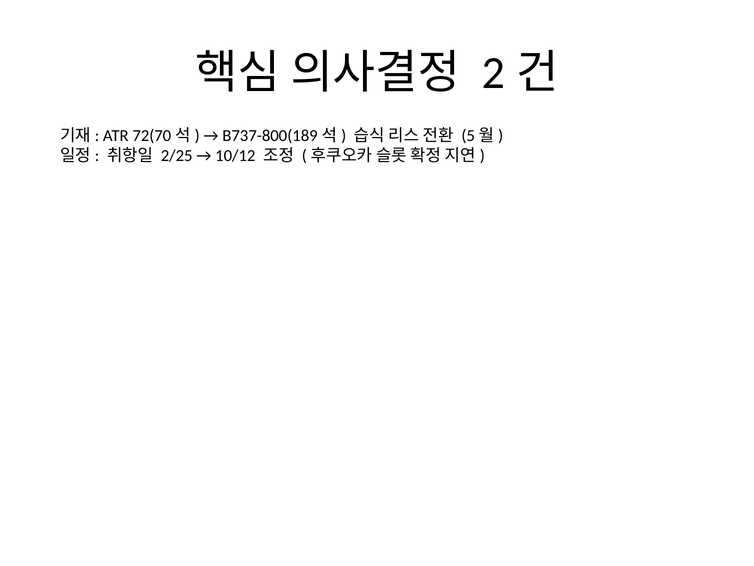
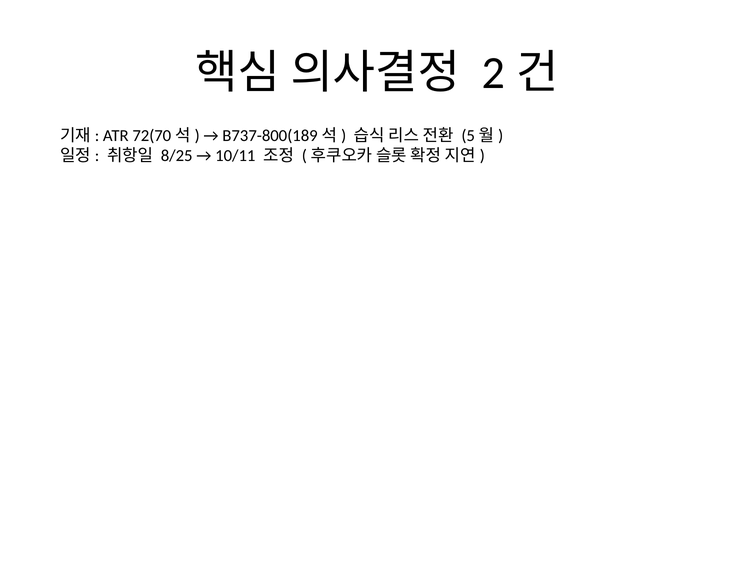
2/25: 2/25 -> 8/25 (177, 156)
10/12: 10/12 -> 10/11 (235, 156)
